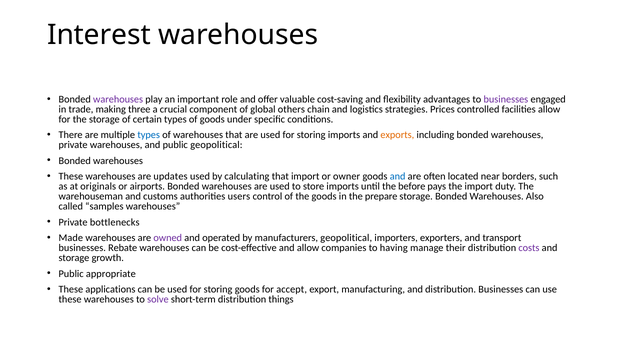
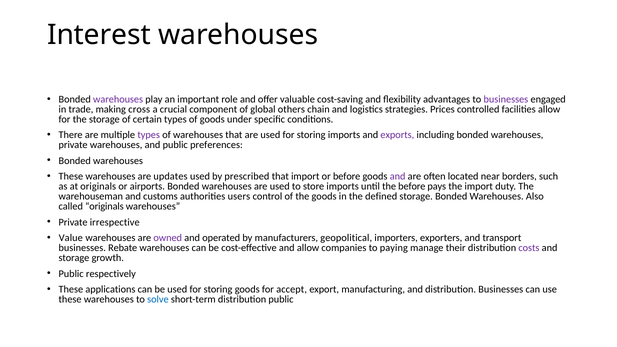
three: three -> cross (139, 109)
types colour: blue -> purple (149, 135)
exports colour: orange -> purple (397, 135)
public geopolitical: geopolitical -> preferences (216, 145)
calculating: calculating -> prescribed (247, 177)
or owner: owner -> before (347, 177)
and colour: blue -> purple (398, 177)
prepare: prepare -> defined (381, 197)
called samples: samples -> originals (104, 206)
bottlenecks: bottlenecks -> irrespective (115, 222)
Made: Made -> Value (71, 238)
having: having -> paying (394, 248)
appropriate: appropriate -> respectively (111, 274)
solve colour: purple -> blue (158, 299)
distribution things: things -> public (281, 299)
